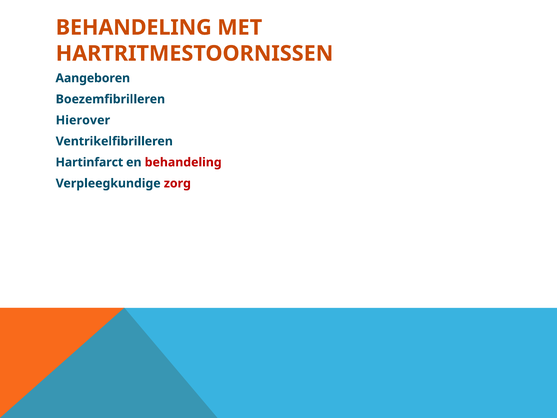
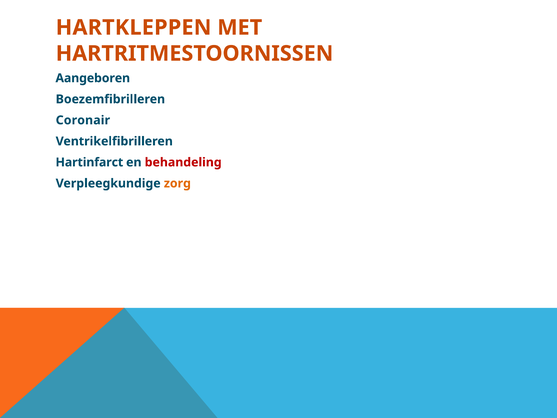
BEHANDELING: BEHANDELING -> HARTKLEPPEN (134, 27)
Hierover: Hierover -> Coronair (83, 120)
zorg colour: red -> orange (177, 183)
